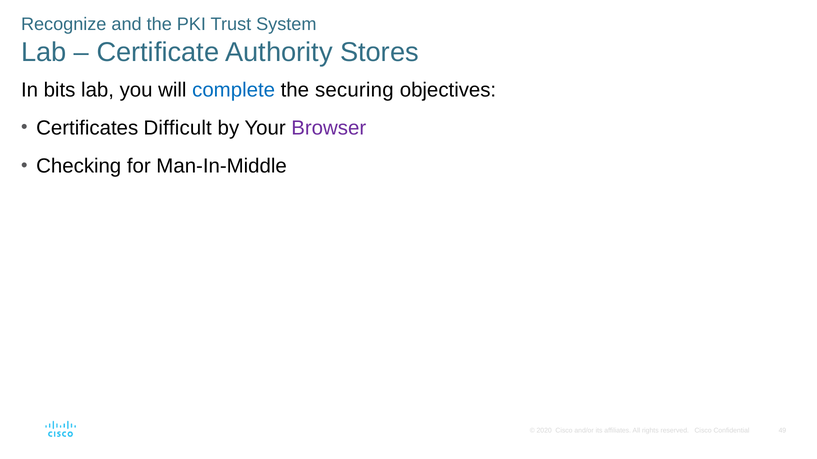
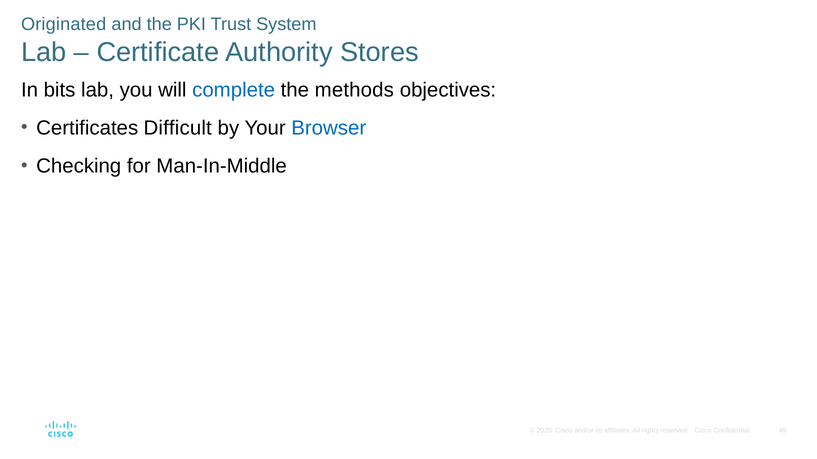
Recognize: Recognize -> Originated (64, 24)
securing: securing -> methods (354, 90)
Browser colour: purple -> blue (329, 128)
